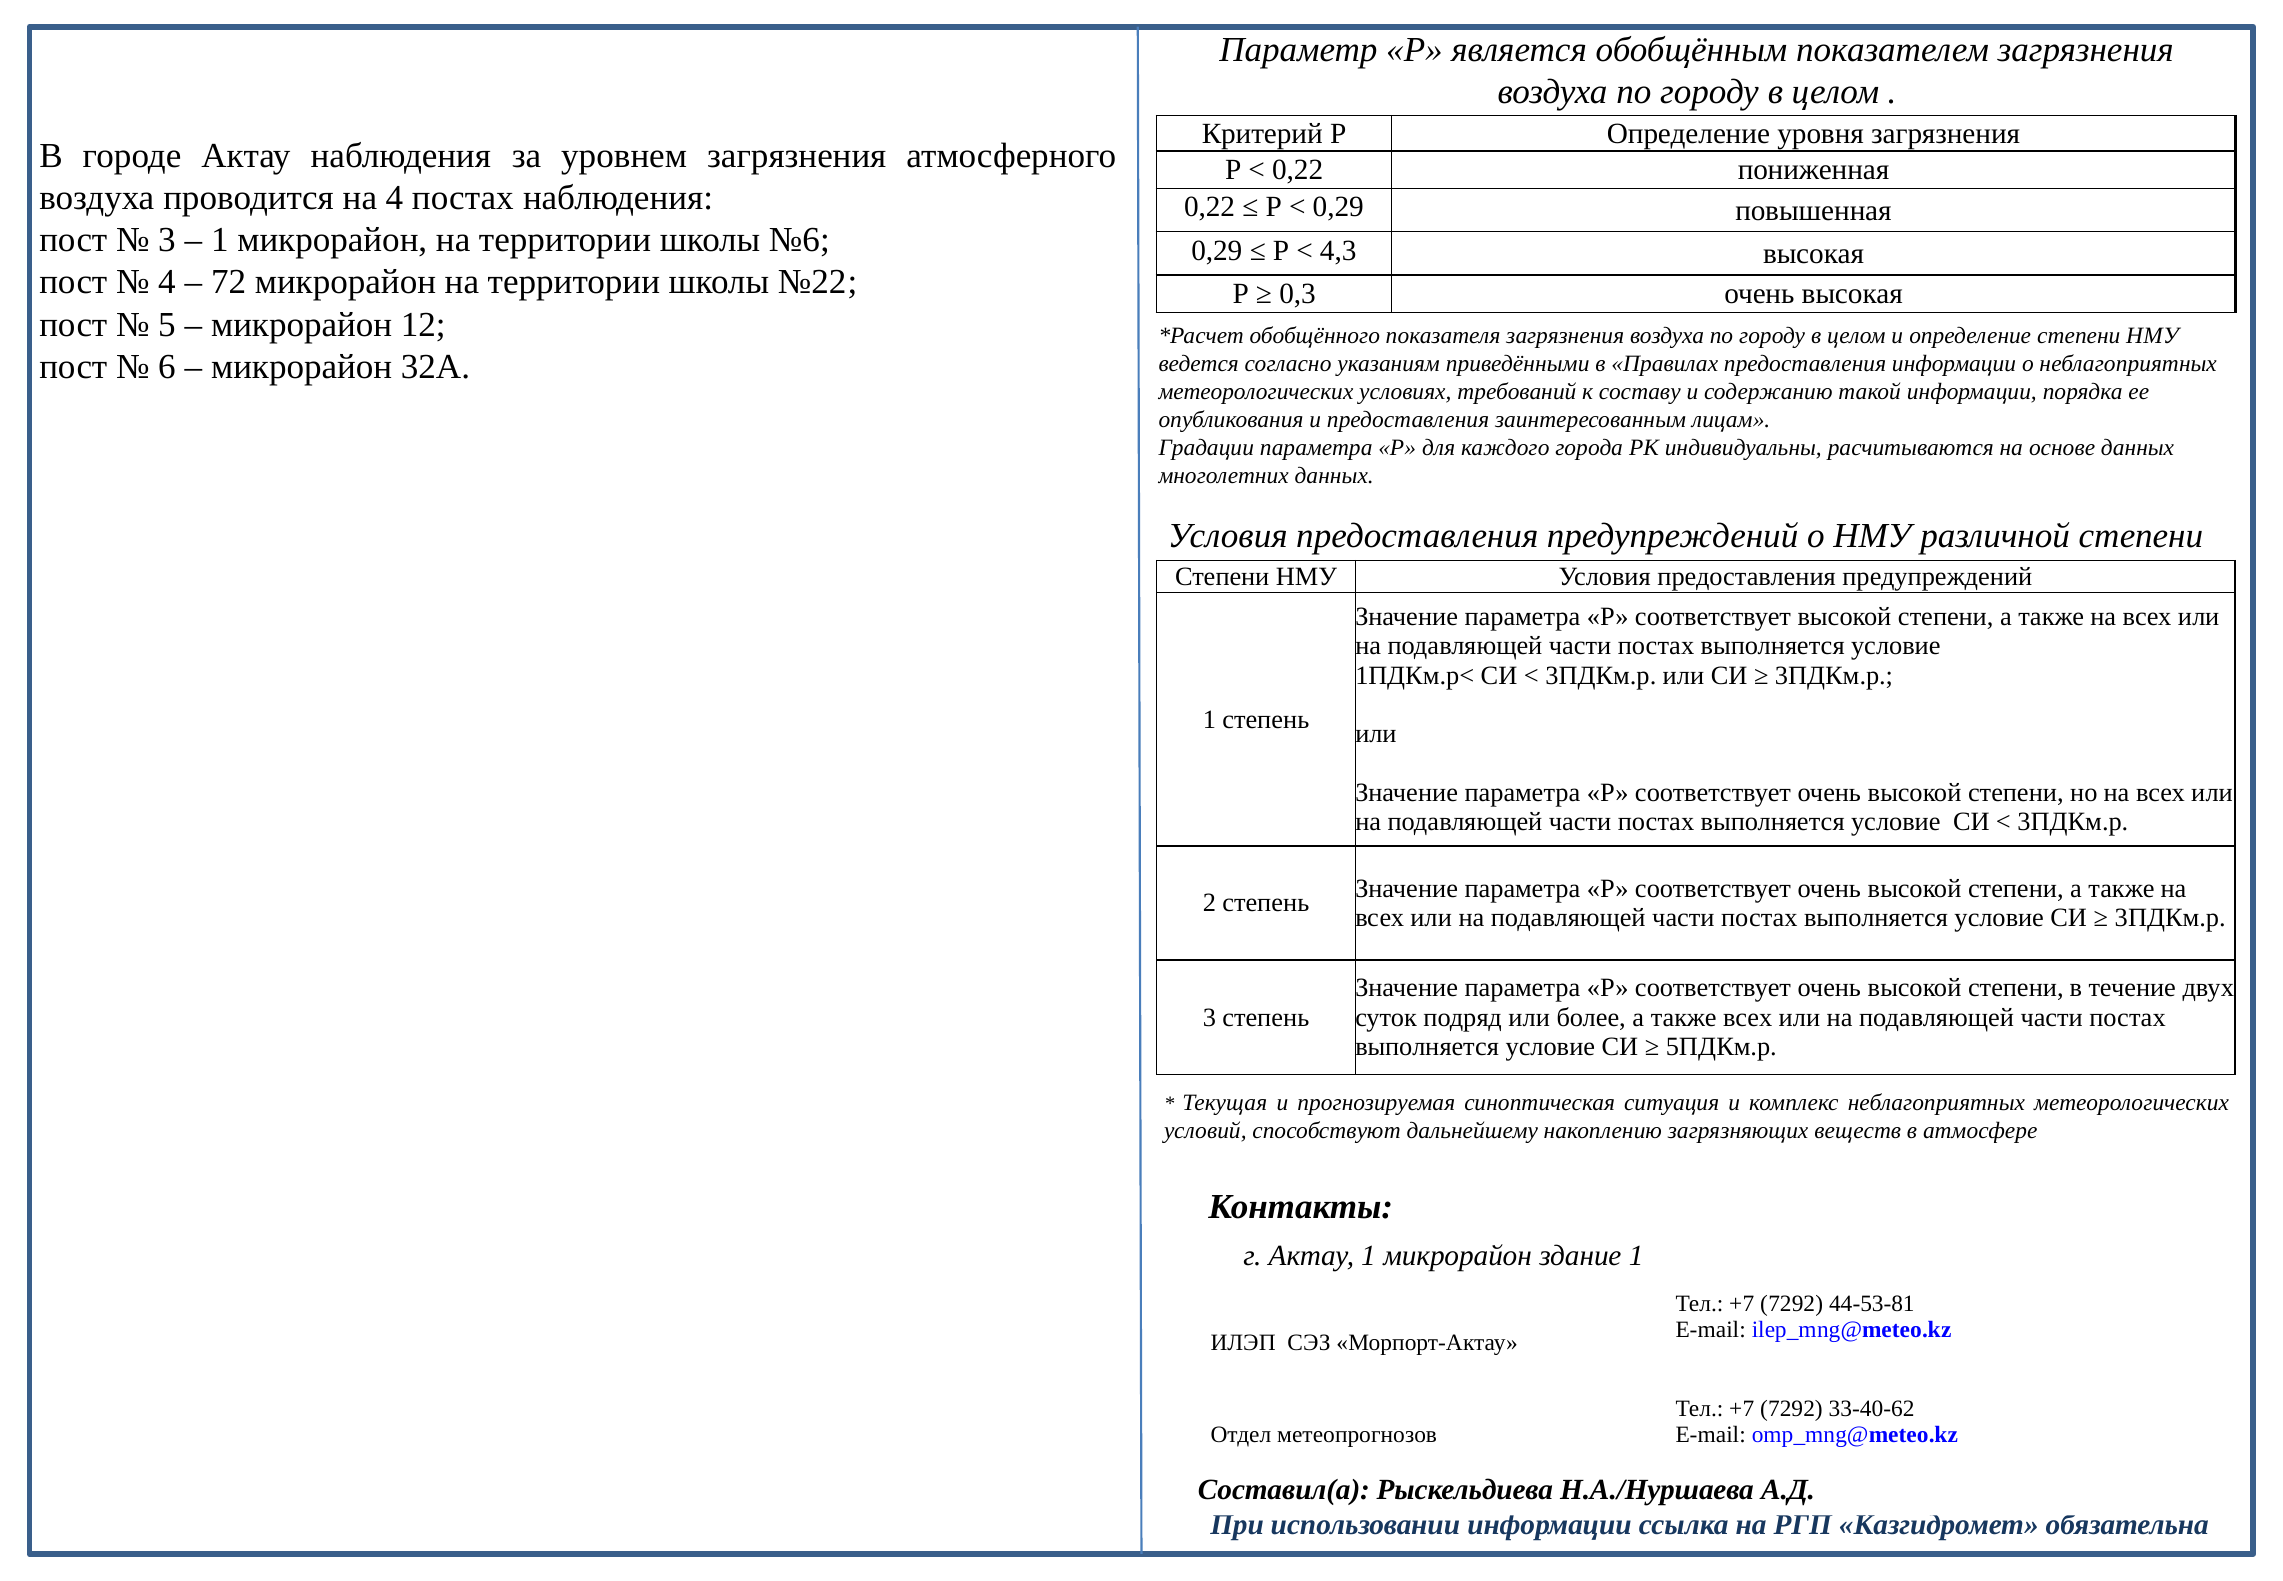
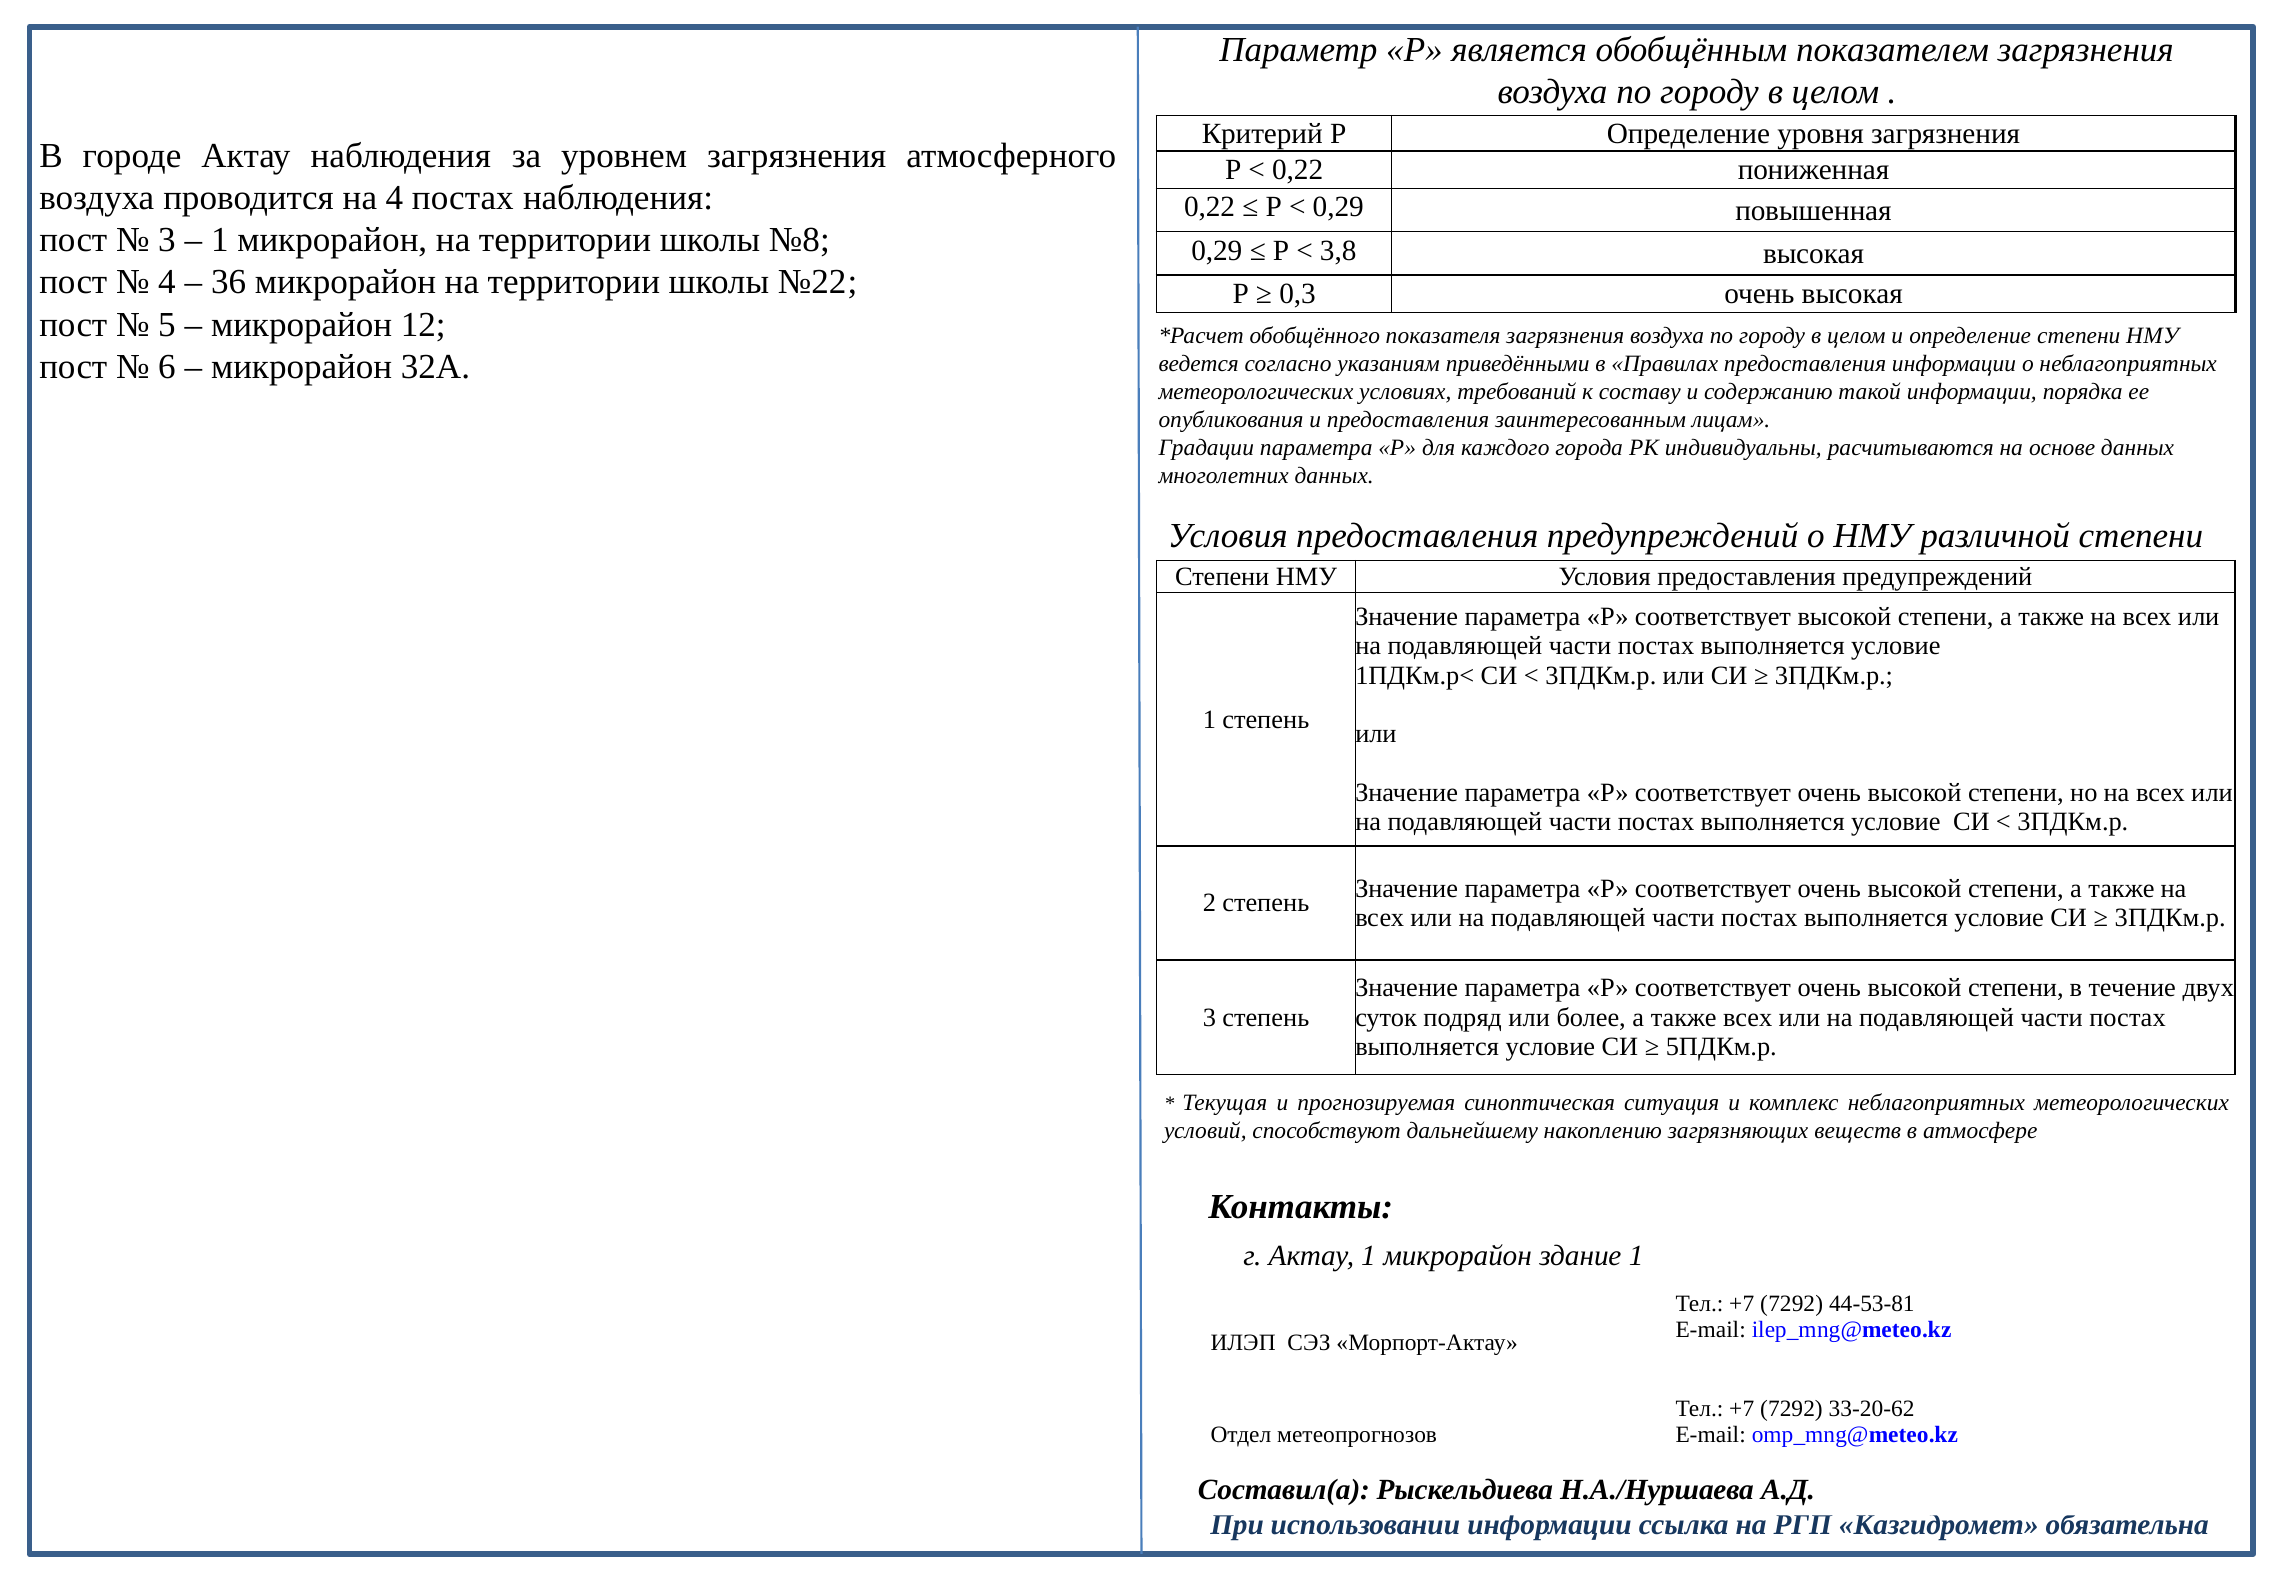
№6: №6 -> №8 (799, 240)
4,3: 4,3 -> 3,8 (1338, 250)
72: 72 -> 36 (229, 282)
33-40-62: 33-40-62 -> 33-20-62 (1872, 1409)
